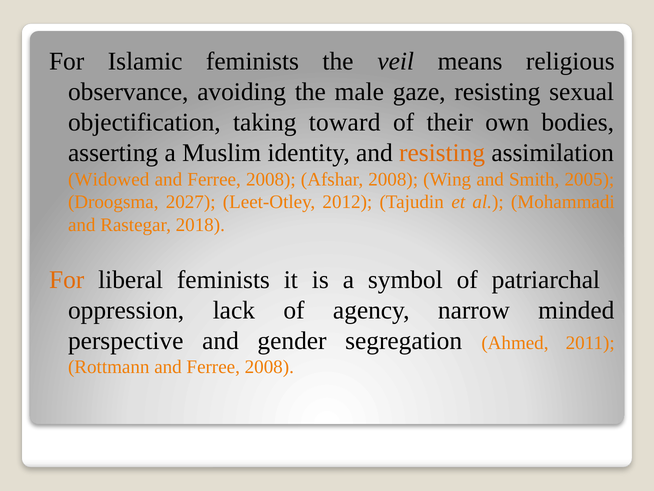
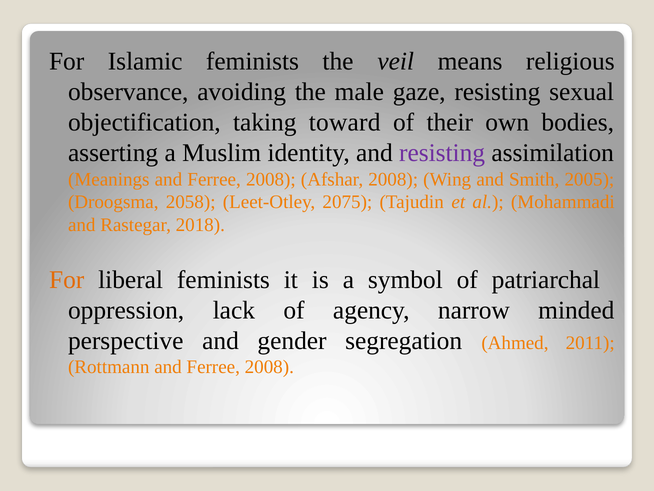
resisting colour: orange -> purple (442, 153)
Widowed: Widowed -> Meanings (109, 179)
2027: 2027 -> 2058 (191, 202)
2012: 2012 -> 2075 (347, 202)
